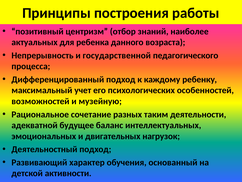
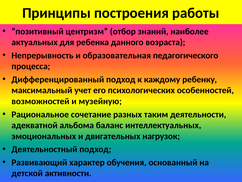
государственной: государственной -> образовательная (117, 55)
будущее: будущее -> альбома (77, 125)
